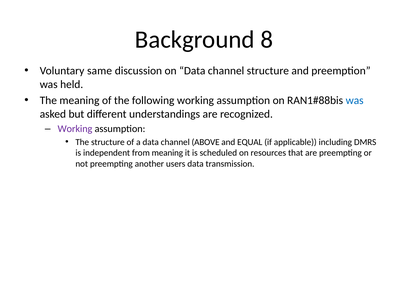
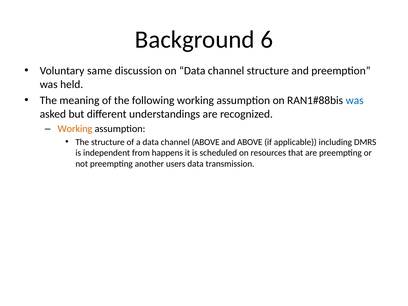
8: 8 -> 6 (267, 39)
Working colour: purple -> orange (75, 129)
and EQUAL: EQUAL -> ABOVE (250, 142)
from meaning: meaning -> happens (167, 153)
